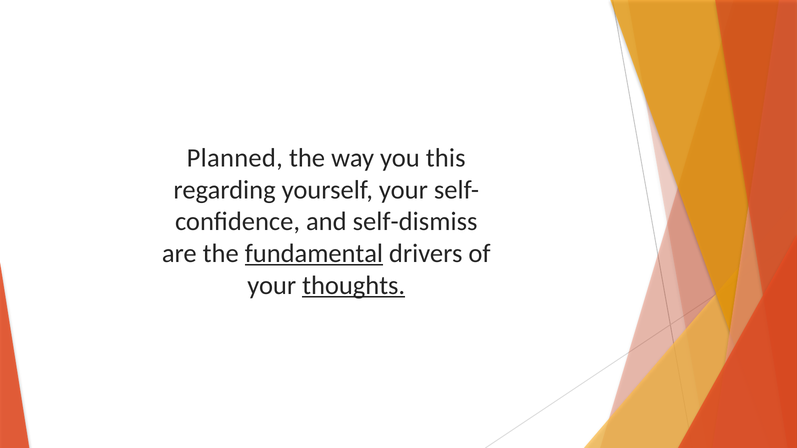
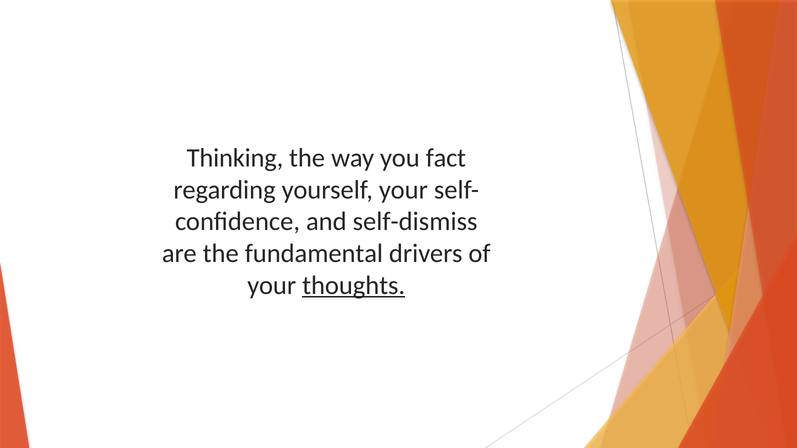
Planned: Planned -> Thinking (235, 158)
this: this -> fact (446, 158)
fundamental underline: present -> none (314, 254)
